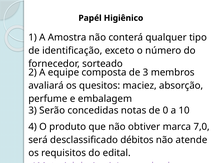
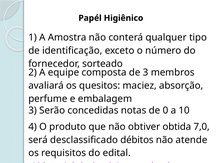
marca: marca -> obtida (177, 126)
